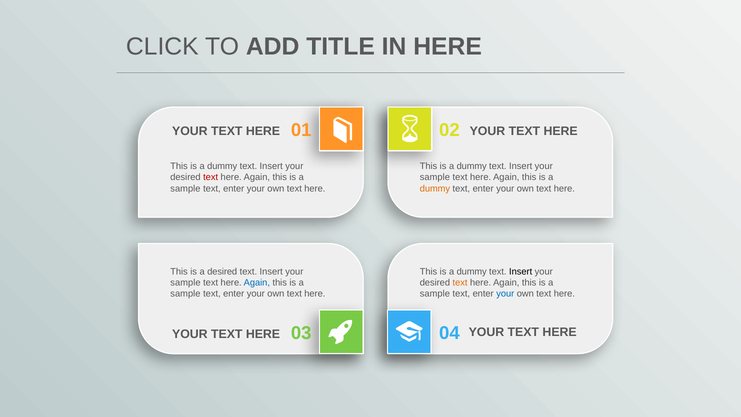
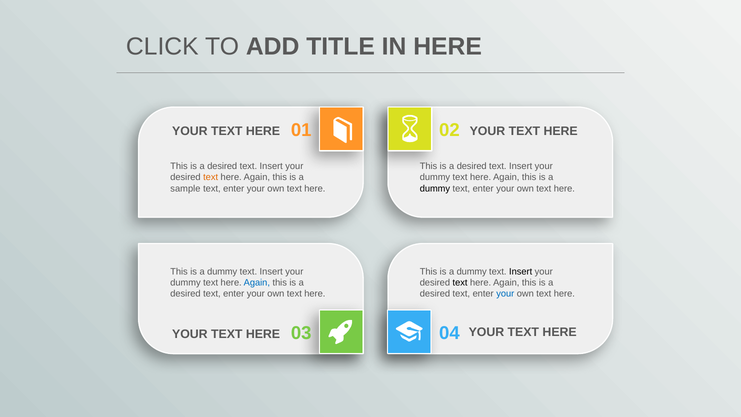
dummy: dummy -> desired (222, 166)
dummy: dummy -> desired (472, 166)
text colour: red -> orange (211, 177)
sample: sample -> dummy (435, 177)
dummy colour: orange -> black (435, 188)
desired: desired -> dummy (222, 271)
sample: sample -> dummy (185, 283)
text colour: orange -> black (460, 283)
sample: sample -> desired (185, 294)
sample: sample -> desired (435, 294)
